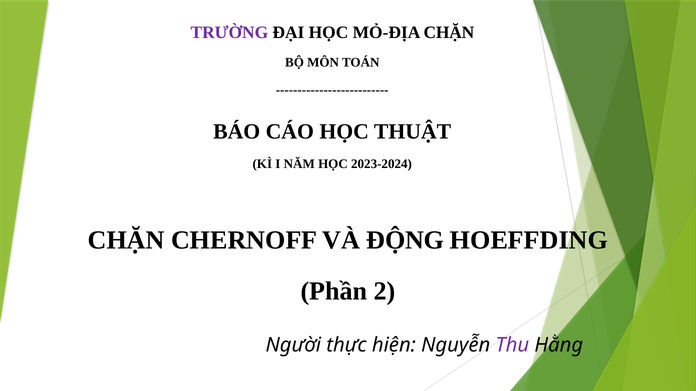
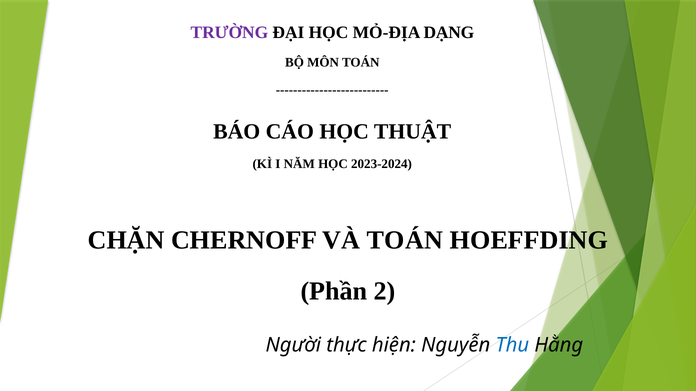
MỎ-ĐỊA CHẶN: CHẶN -> DẠNG (449, 32)
VÀ ĐỘNG: ĐỘNG -> TOÁN (405, 240)
Thu colour: purple -> blue (512, 345)
